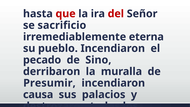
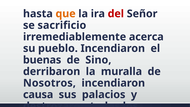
que colour: red -> orange (66, 14)
eterna: eterna -> acerca (146, 37)
pecado: pecado -> buenas (42, 60)
Presumir: Presumir -> Nosotros (49, 83)
